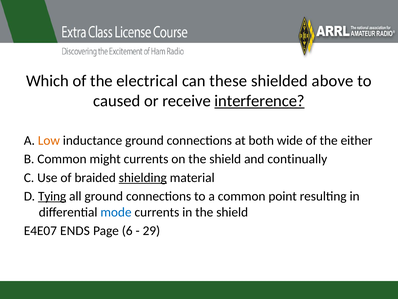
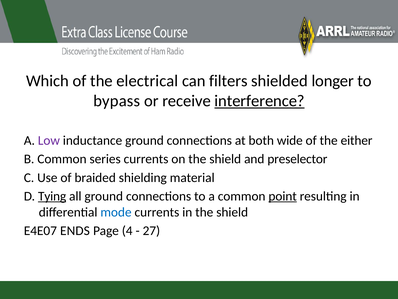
these: these -> filters (228, 81)
above: above -> longer (333, 81)
caused: caused -> bypass (117, 101)
Low colour: orange -> purple (49, 140)
might: might -> series (105, 159)
continually: continually -> preselector (297, 159)
shielding underline: present -> none (143, 177)
point underline: none -> present (283, 196)
6: 6 -> 4 (127, 230)
29: 29 -> 27 (151, 230)
